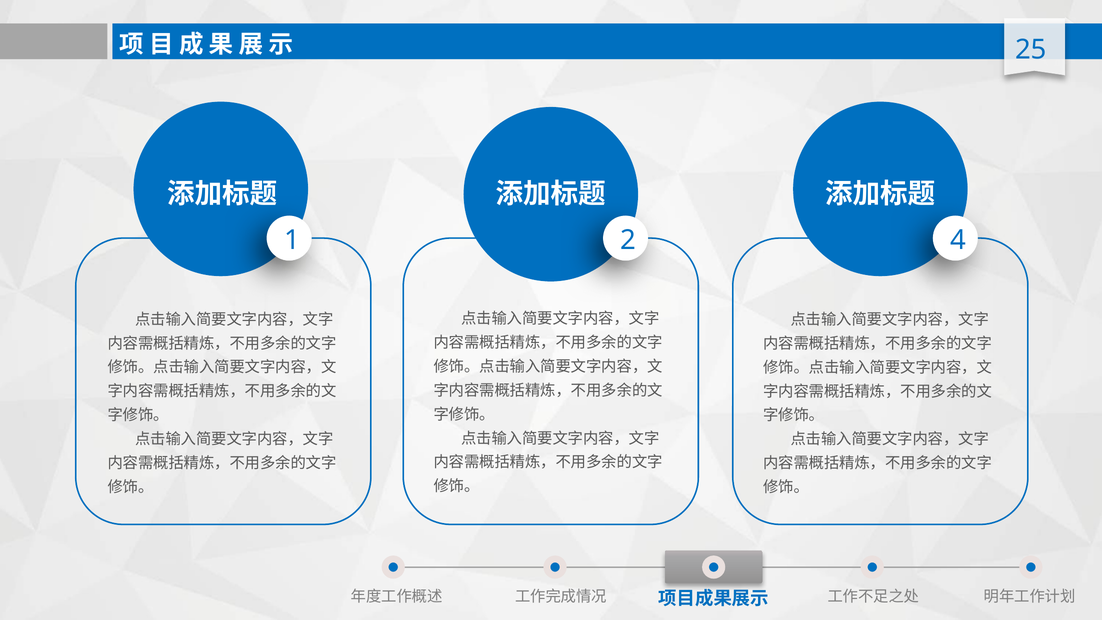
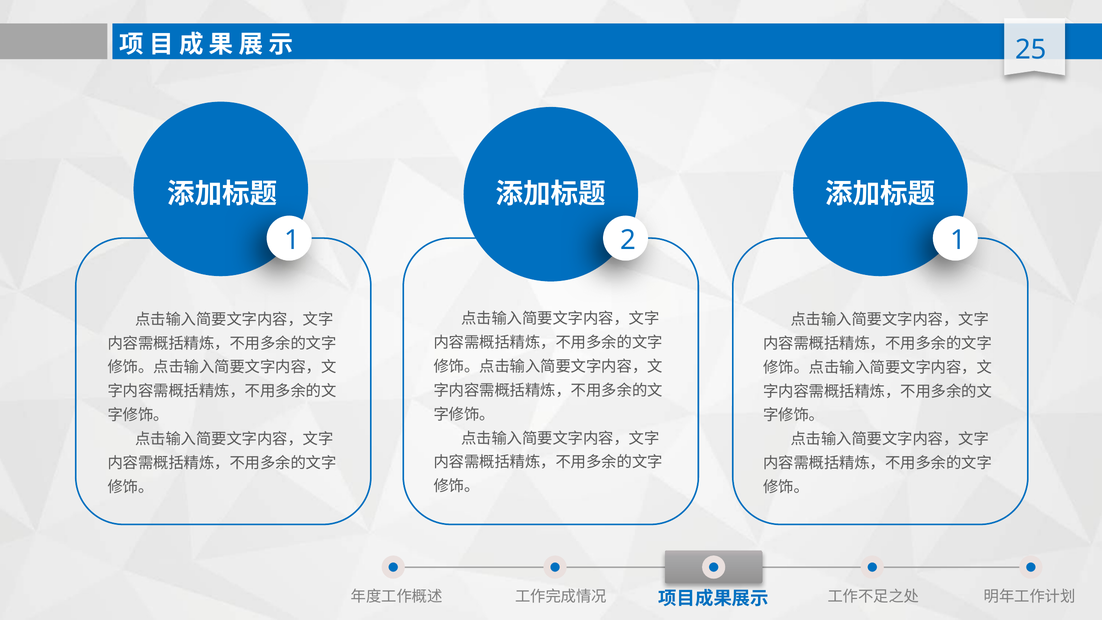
2 4: 4 -> 1 (958, 240)
